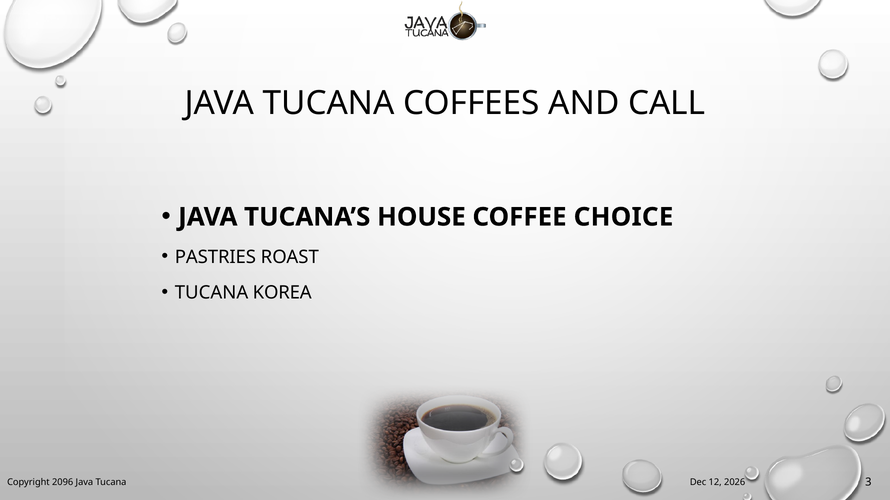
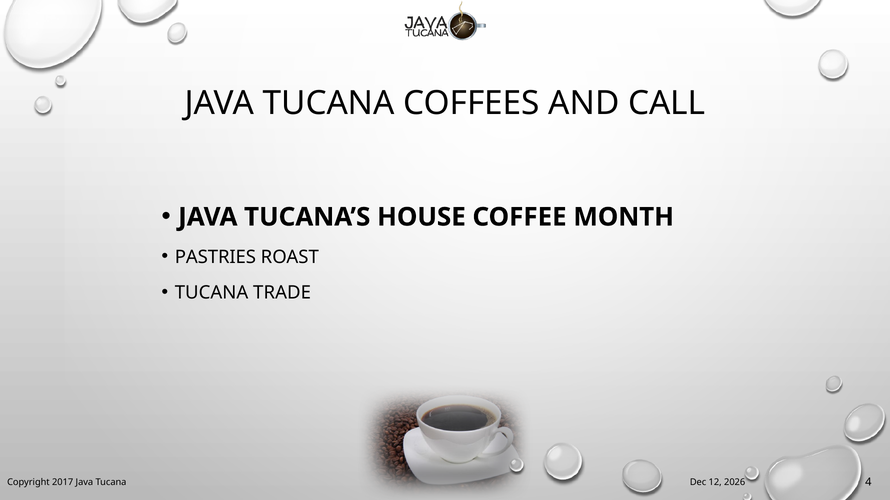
CHOICE: CHOICE -> MONTH (624, 217)
KOREA: KOREA -> TRADE (282, 293)
2096: 2096 -> 2017 (63, 483)
3: 3 -> 4 (868, 483)
